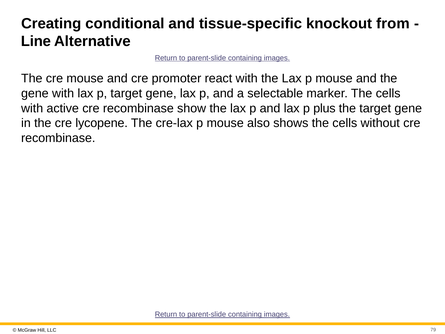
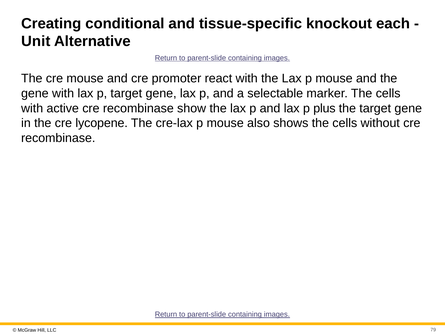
from: from -> each (393, 23)
Line: Line -> Unit (36, 41)
